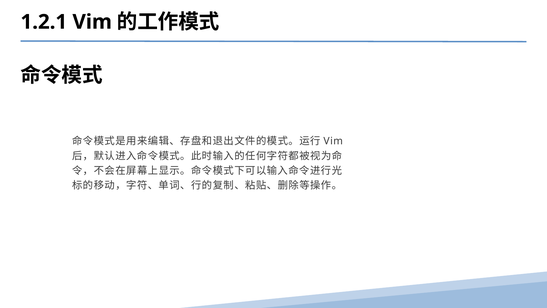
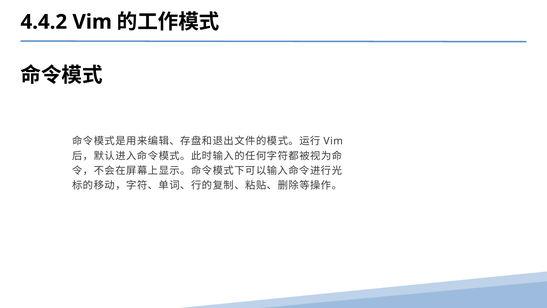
1.2.1: 1.2.1 -> 4.4.2 (44, 22)
